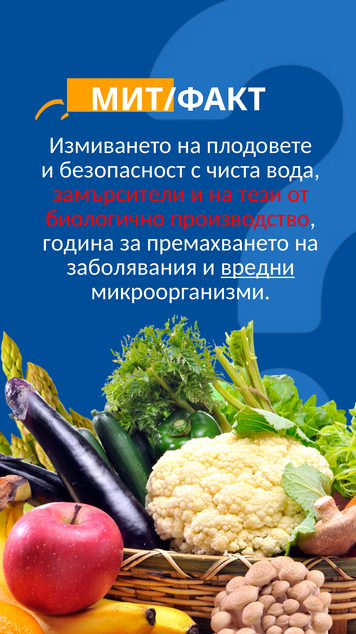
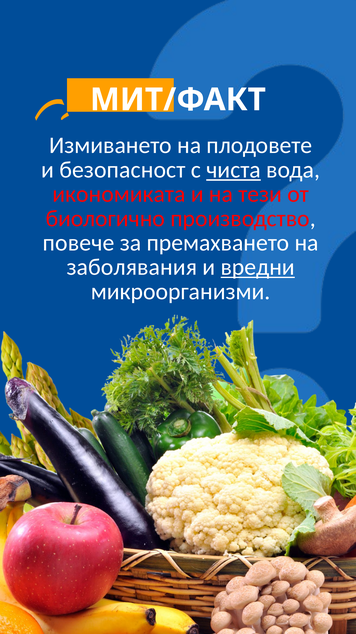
чиста underline: none -> present (234, 169)
замърсители: замърсители -> икономиката (119, 194)
година: година -> повече (79, 242)
